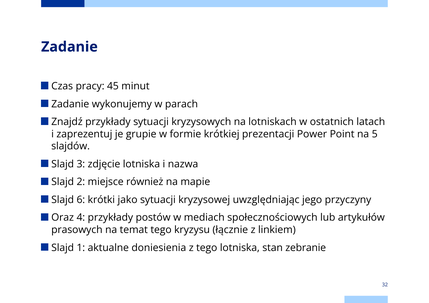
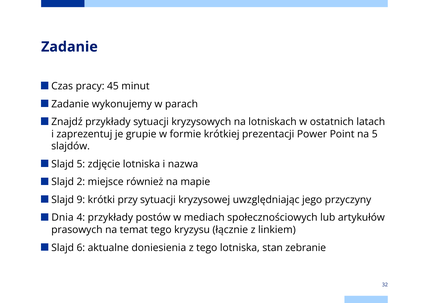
Slajd 3: 3 -> 5 (81, 164)
6: 6 -> 9 (81, 200)
jako: jako -> przy (128, 200)
Oraz: Oraz -> Dnia (63, 218)
1: 1 -> 6 (81, 248)
